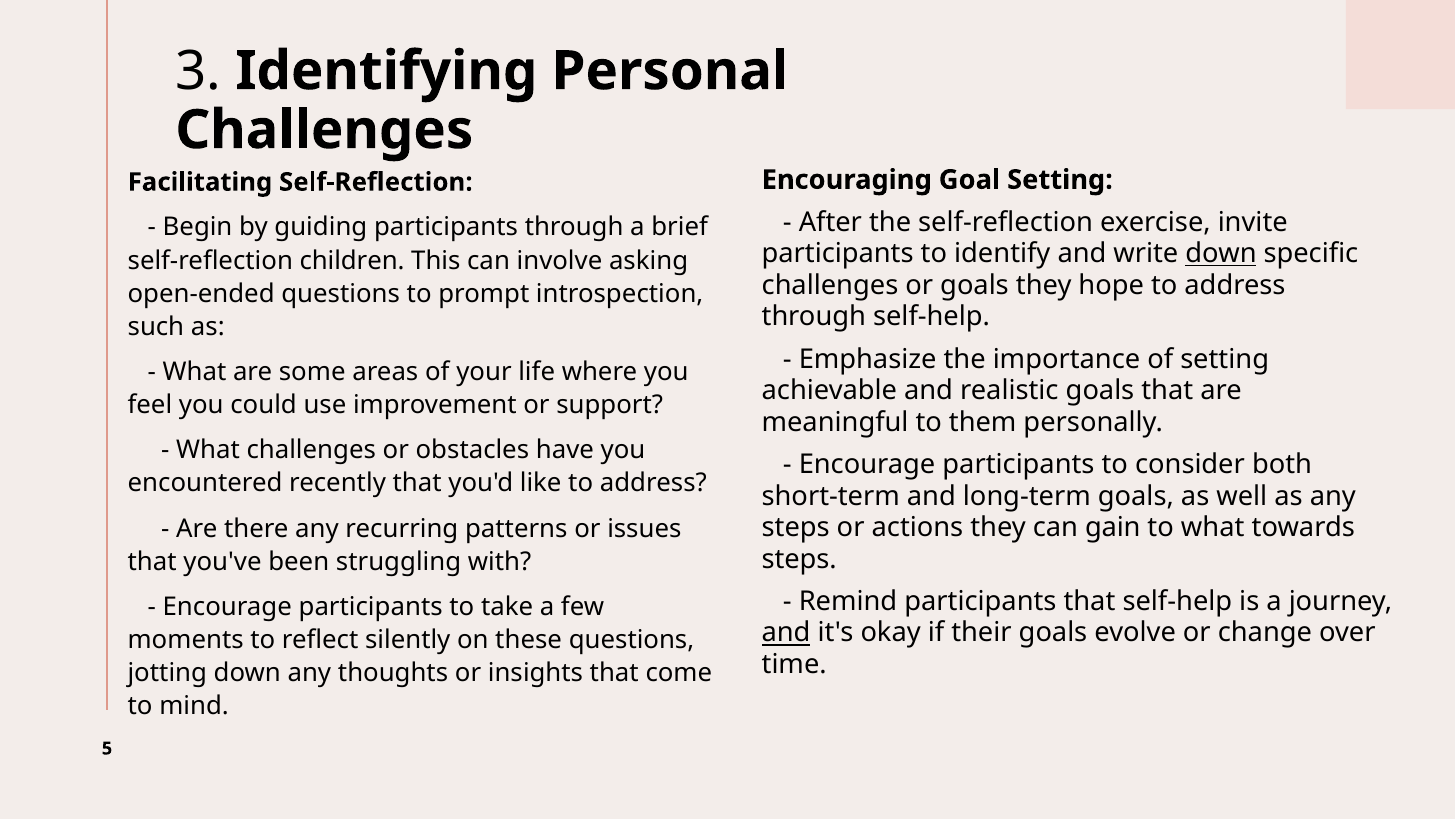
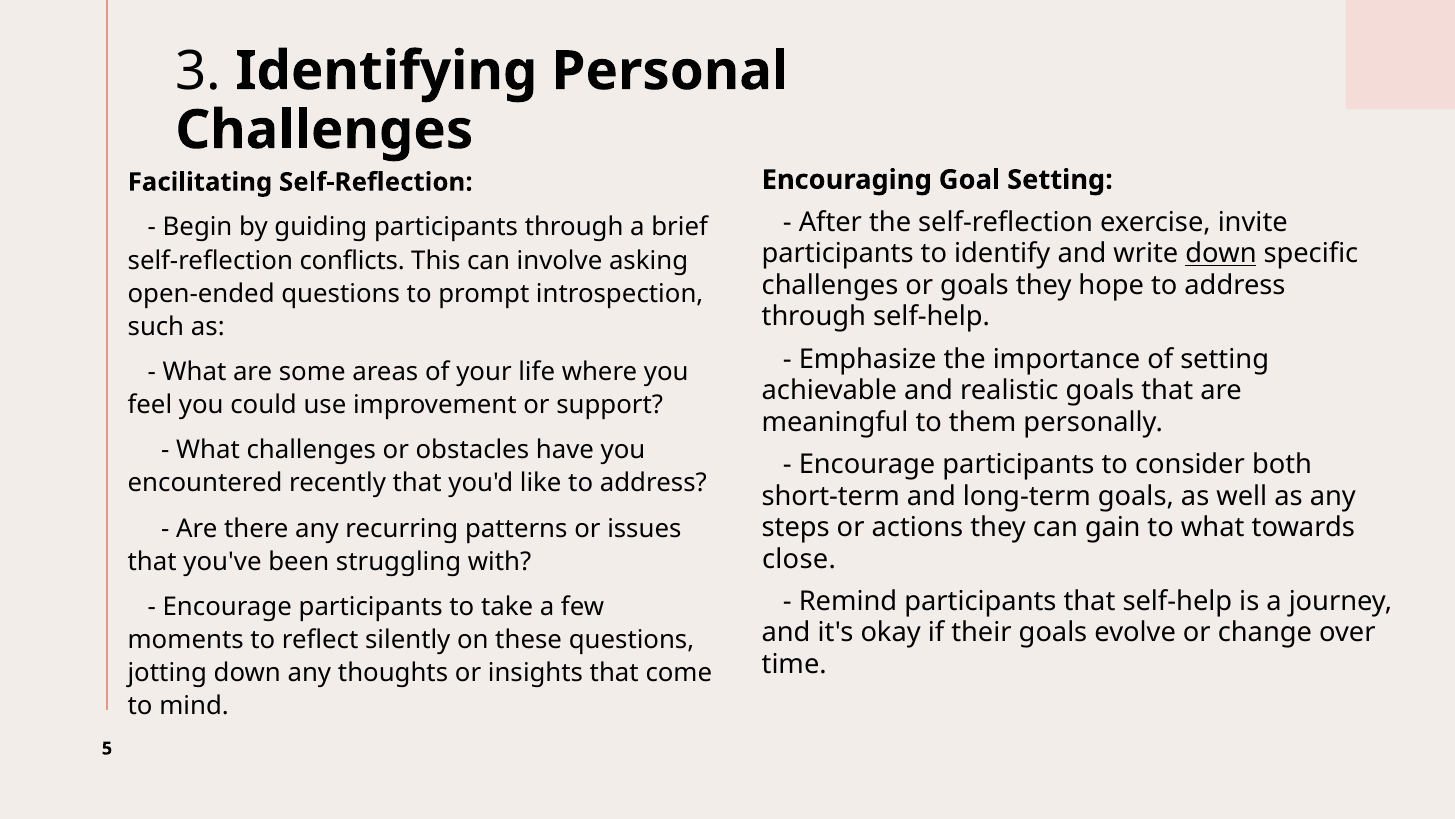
children: children -> conflicts (352, 260)
steps: steps -> close (799, 559)
and underline: present -> none (786, 633)
